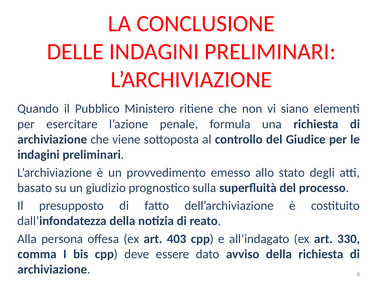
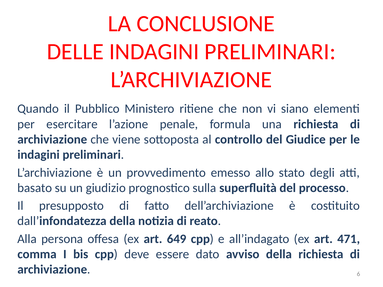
403: 403 -> 649 (177, 239)
330: 330 -> 471 (349, 239)
